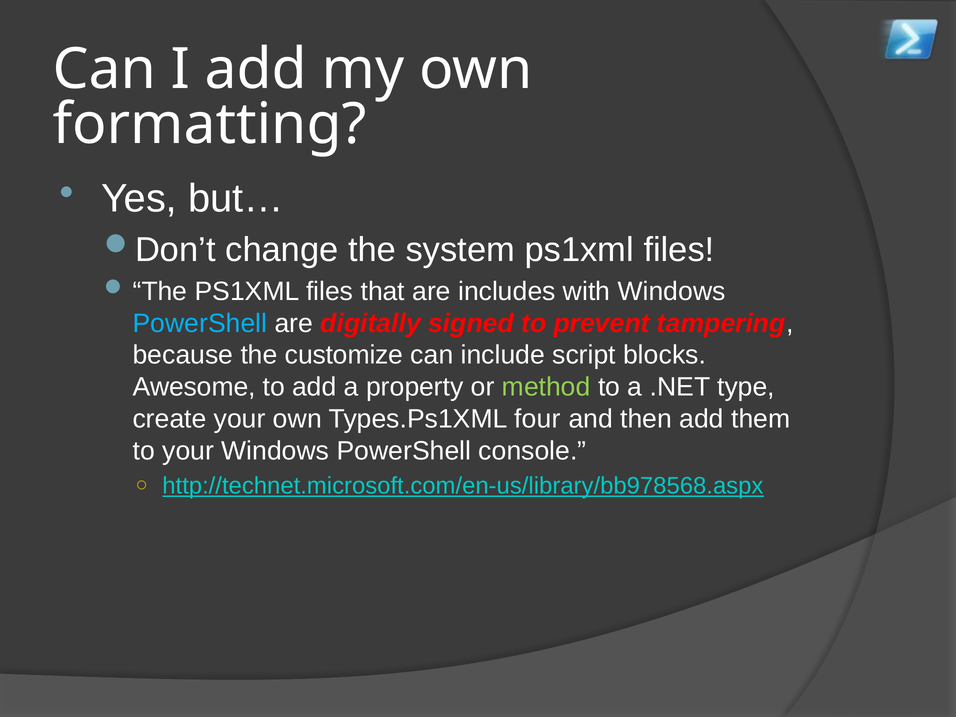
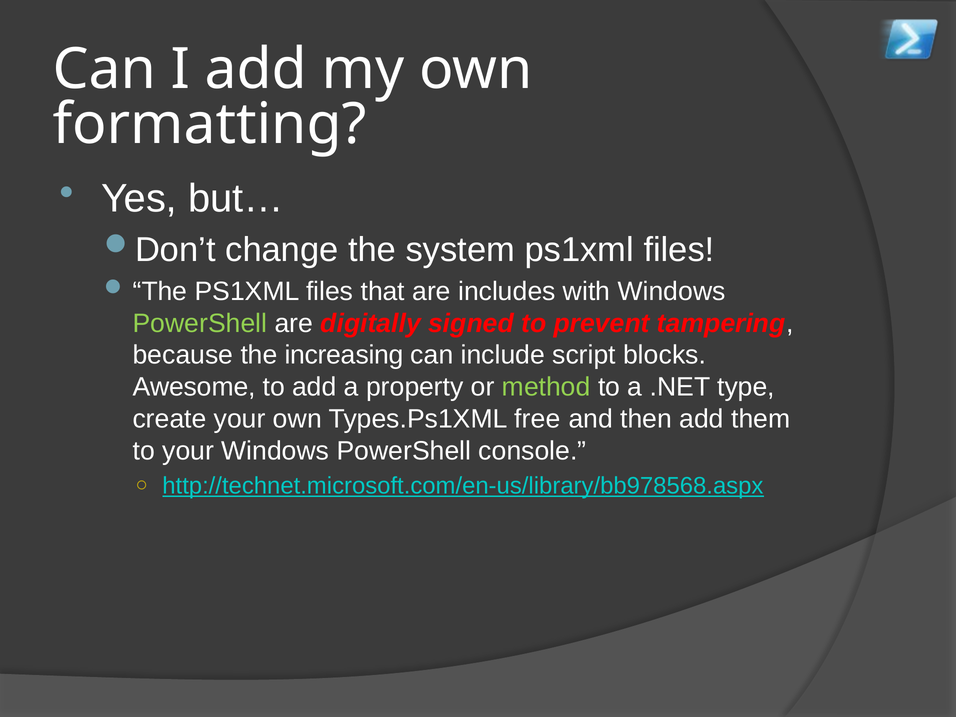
PowerShell colour: light blue -> light green (200, 323)
customize: customize -> increasing (344, 355)
four: four -> free (537, 419)
